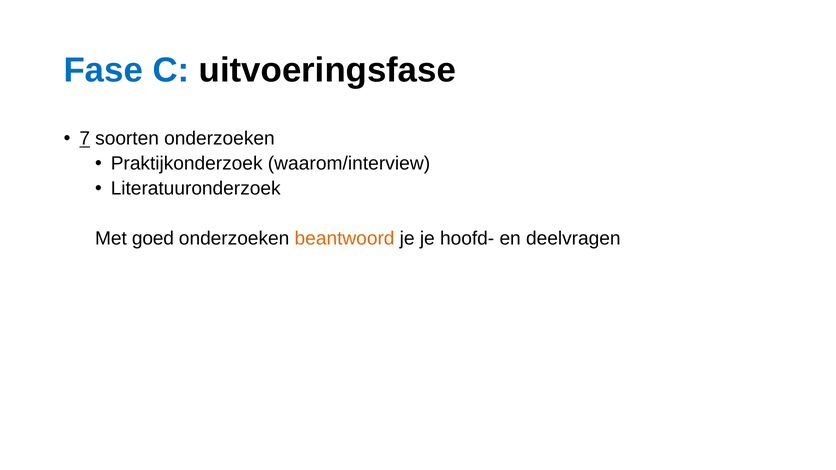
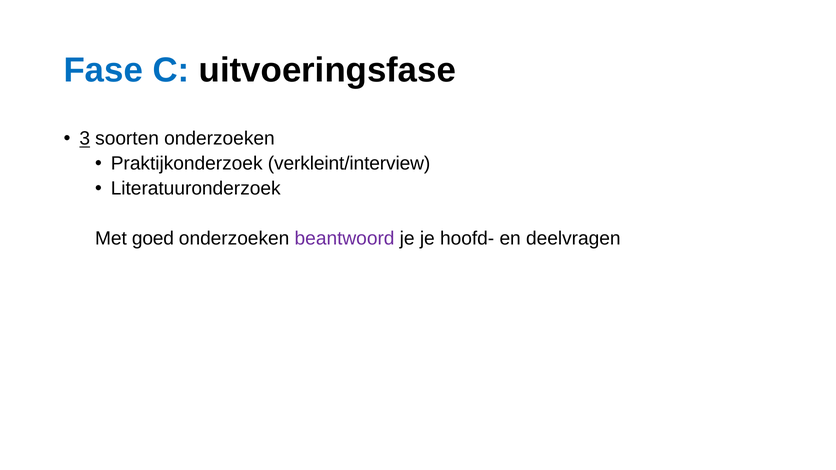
7: 7 -> 3 (85, 139)
waarom/interview: waarom/interview -> verkleint/interview (349, 164)
beantwoord colour: orange -> purple (345, 239)
